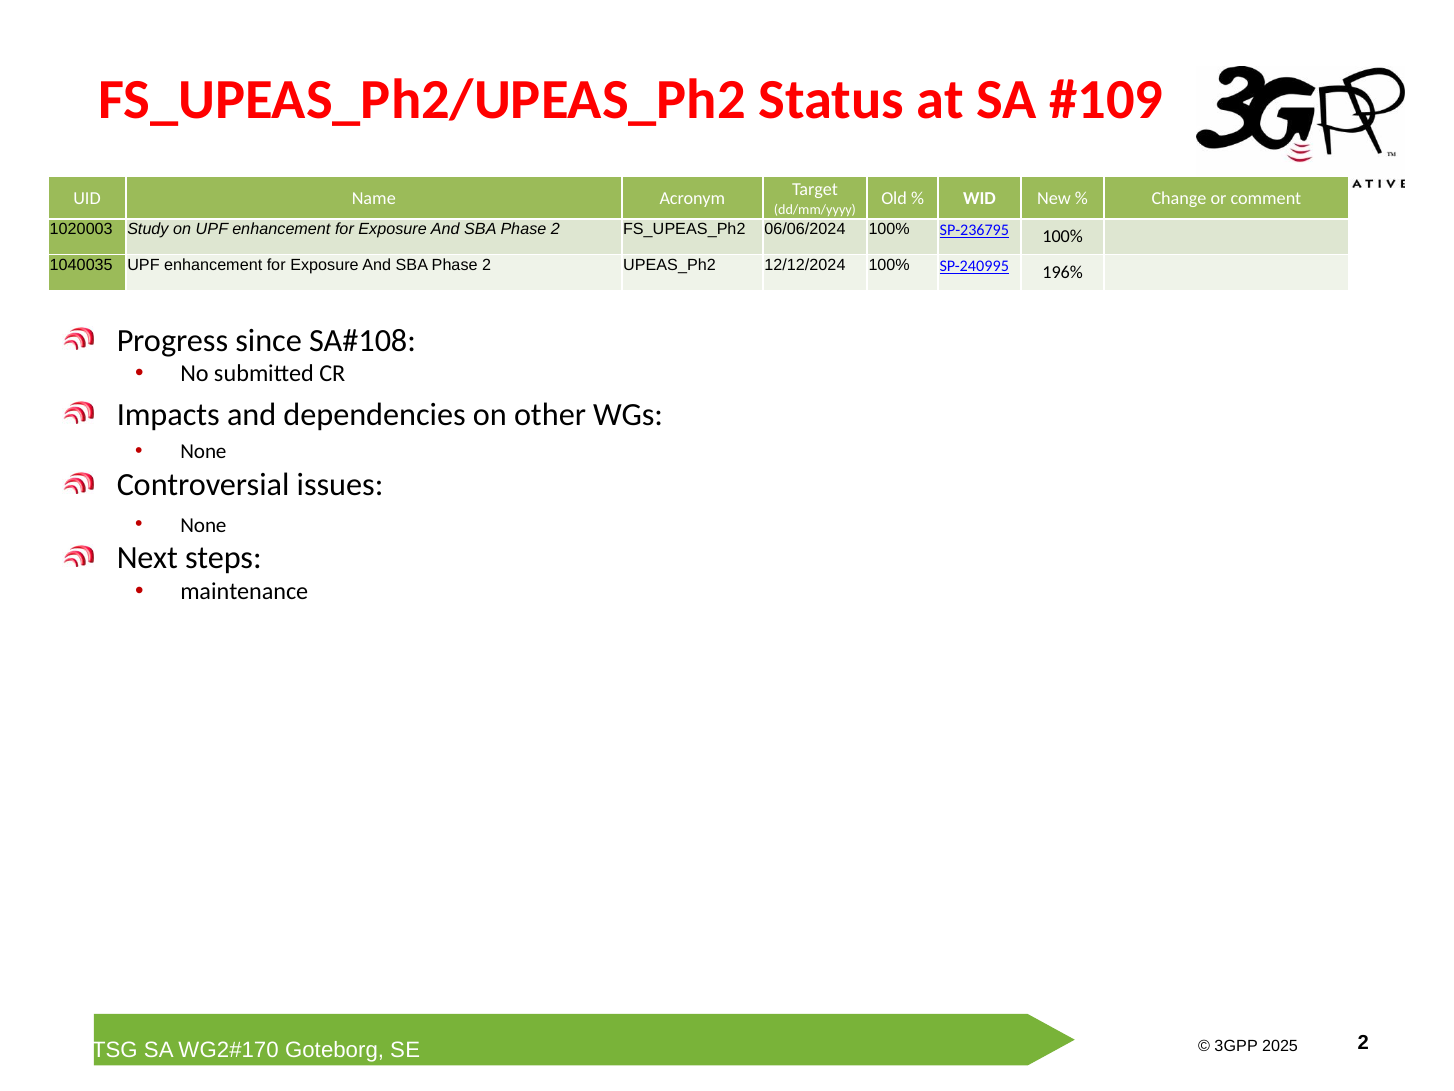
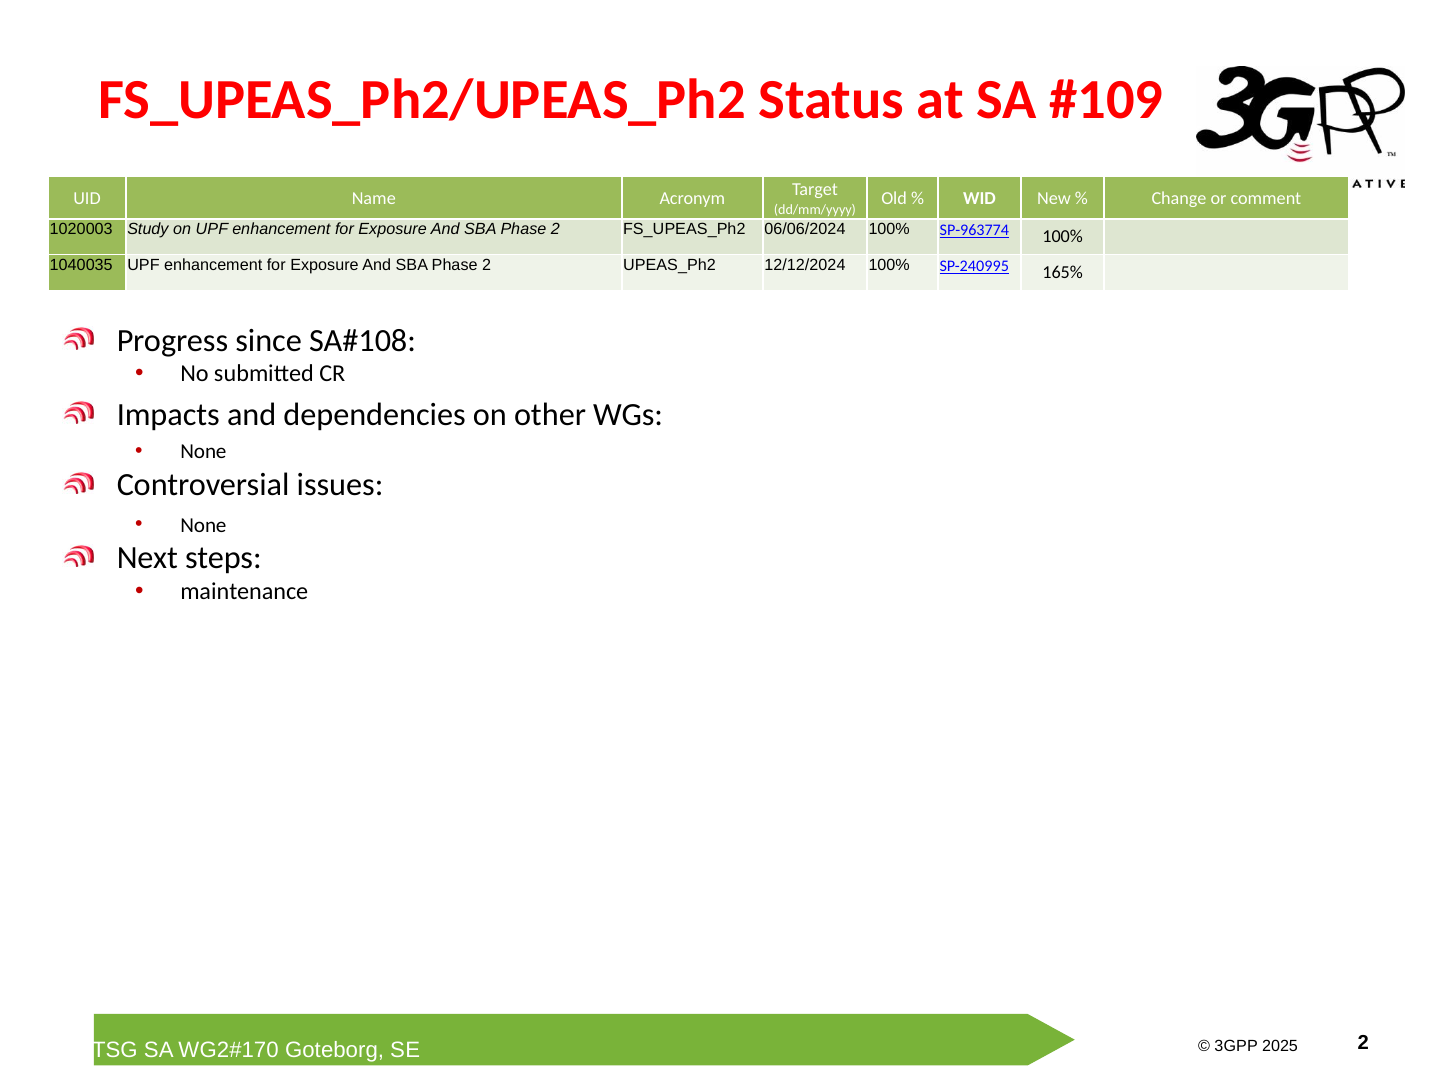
SP-236795: SP-236795 -> SP-963774 (974, 230)
196%: 196% -> 165% (1063, 273)
